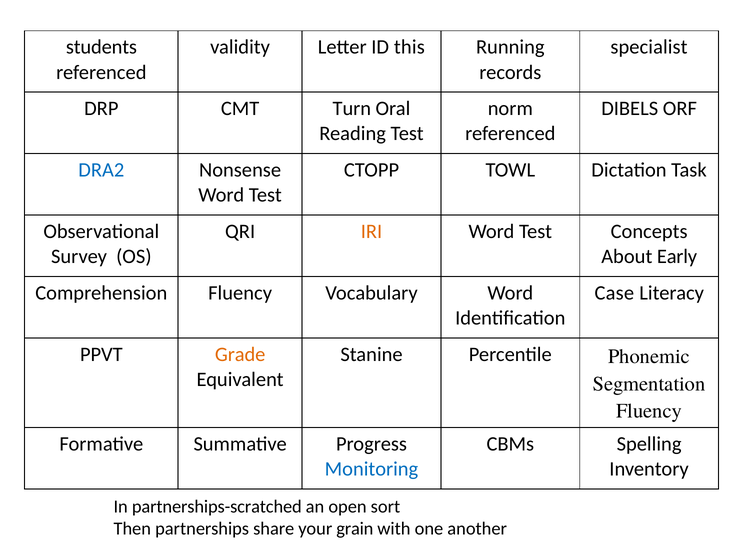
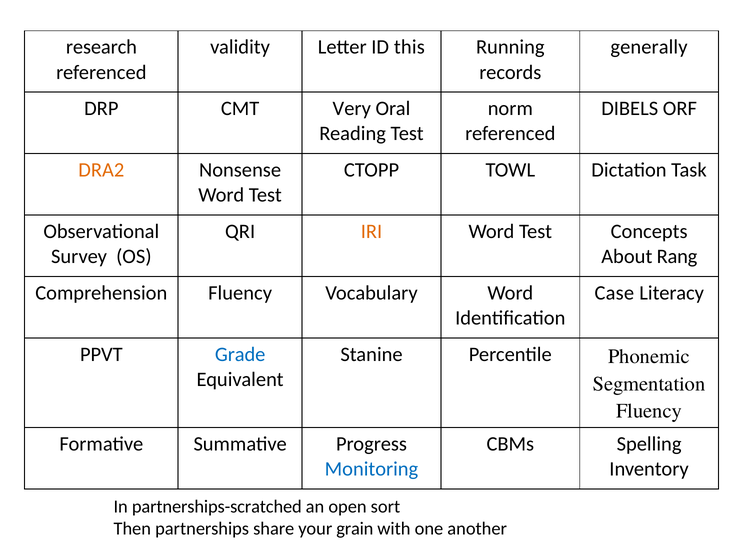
students: students -> research (101, 47)
specialist: specialist -> generally (649, 47)
Turn: Turn -> Very (352, 109)
DRA2 colour: blue -> orange (101, 170)
Early: Early -> Rang (677, 256)
Grade colour: orange -> blue (240, 354)
